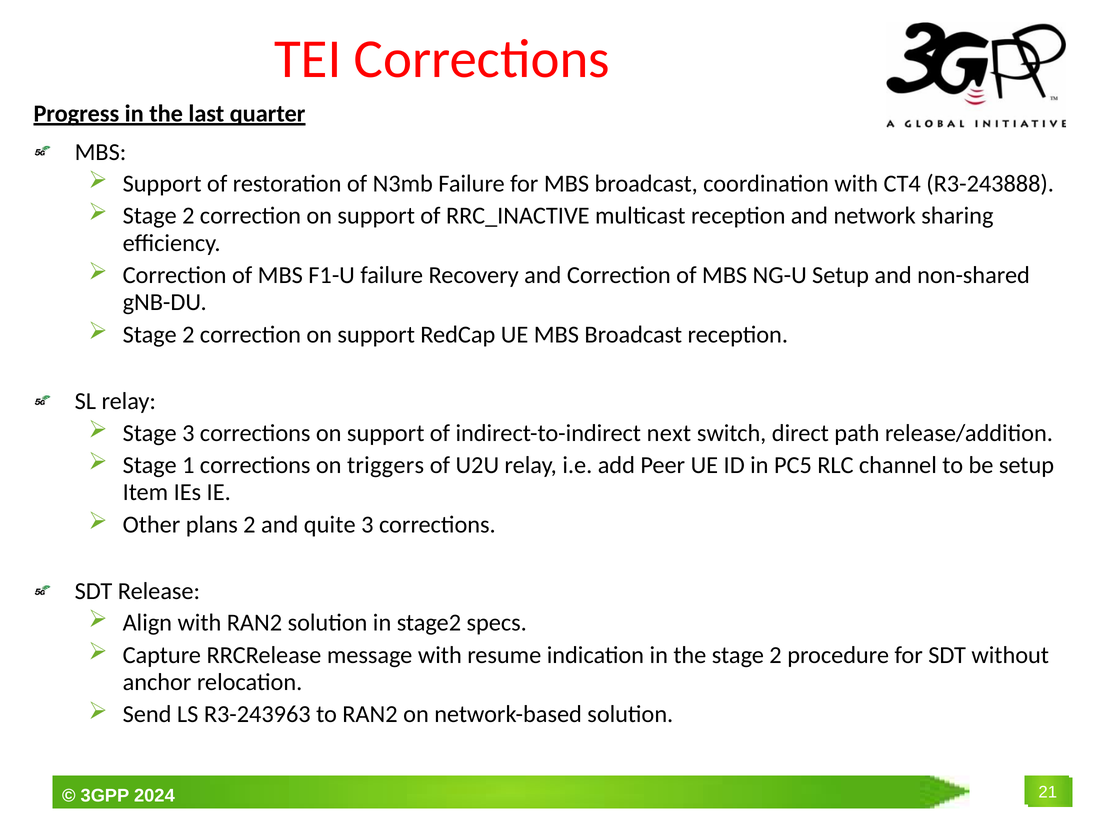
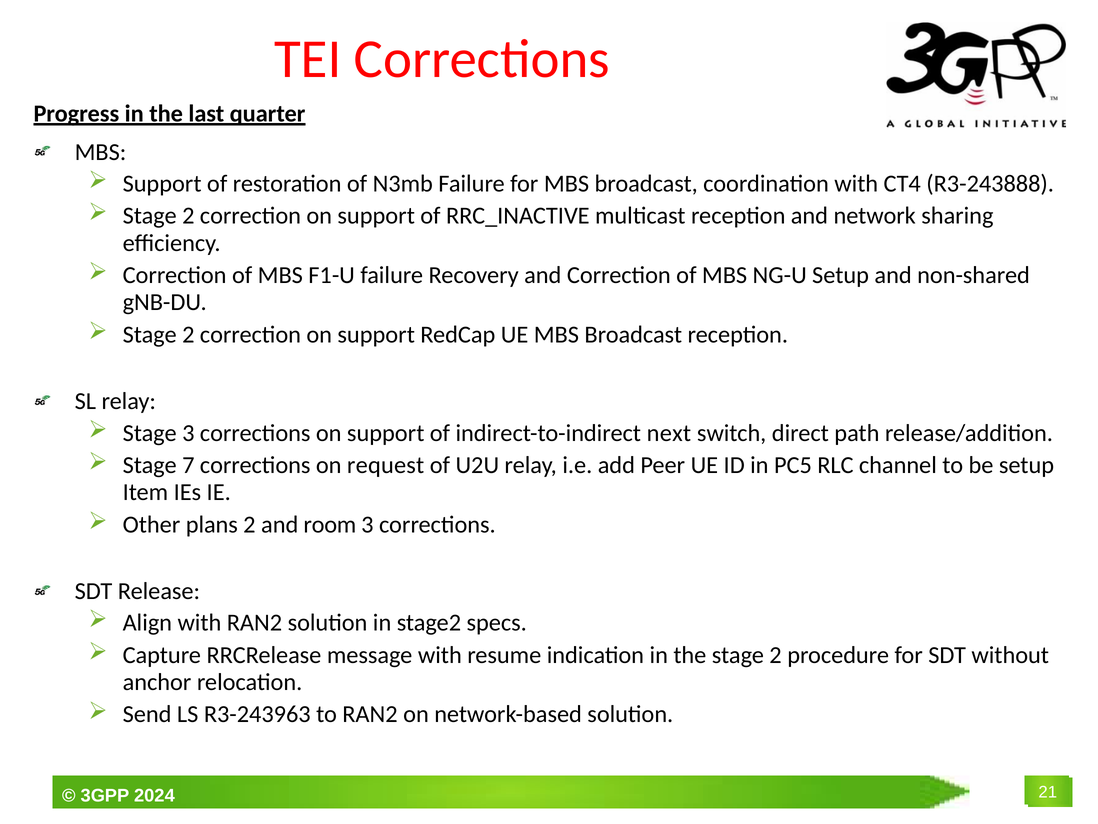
1: 1 -> 7 (188, 465)
triggers: triggers -> request (386, 465)
quite: quite -> room (330, 524)
